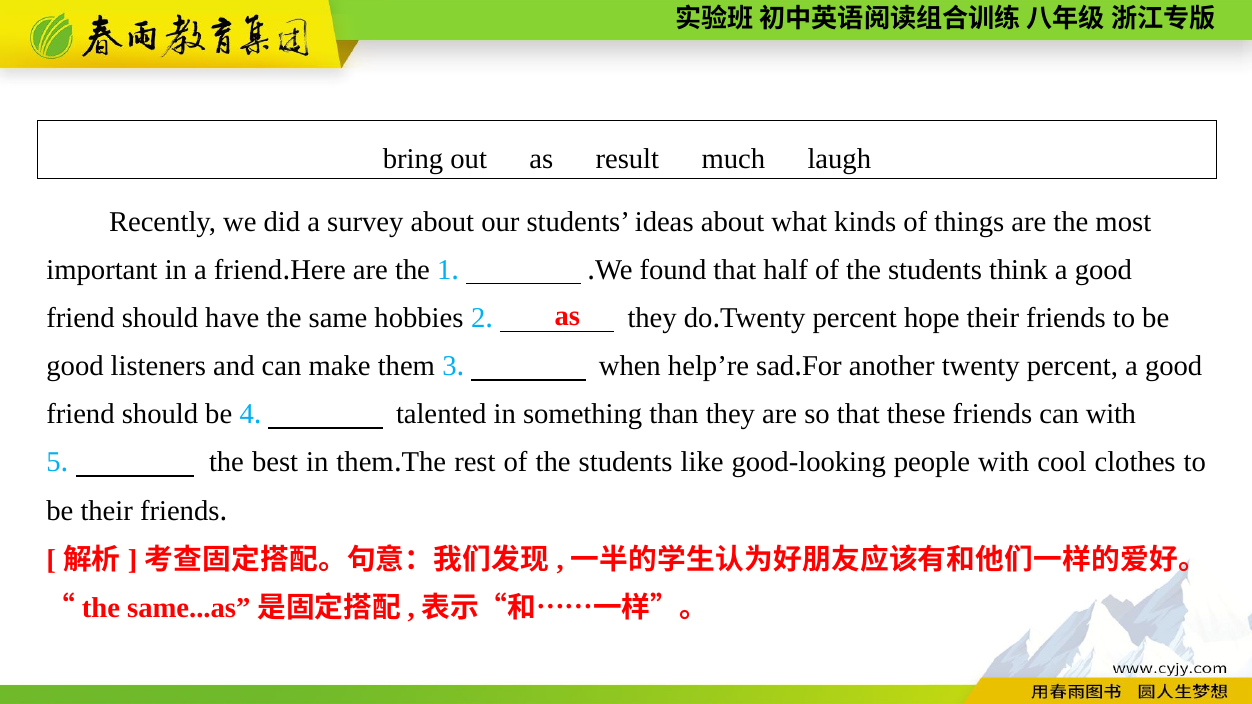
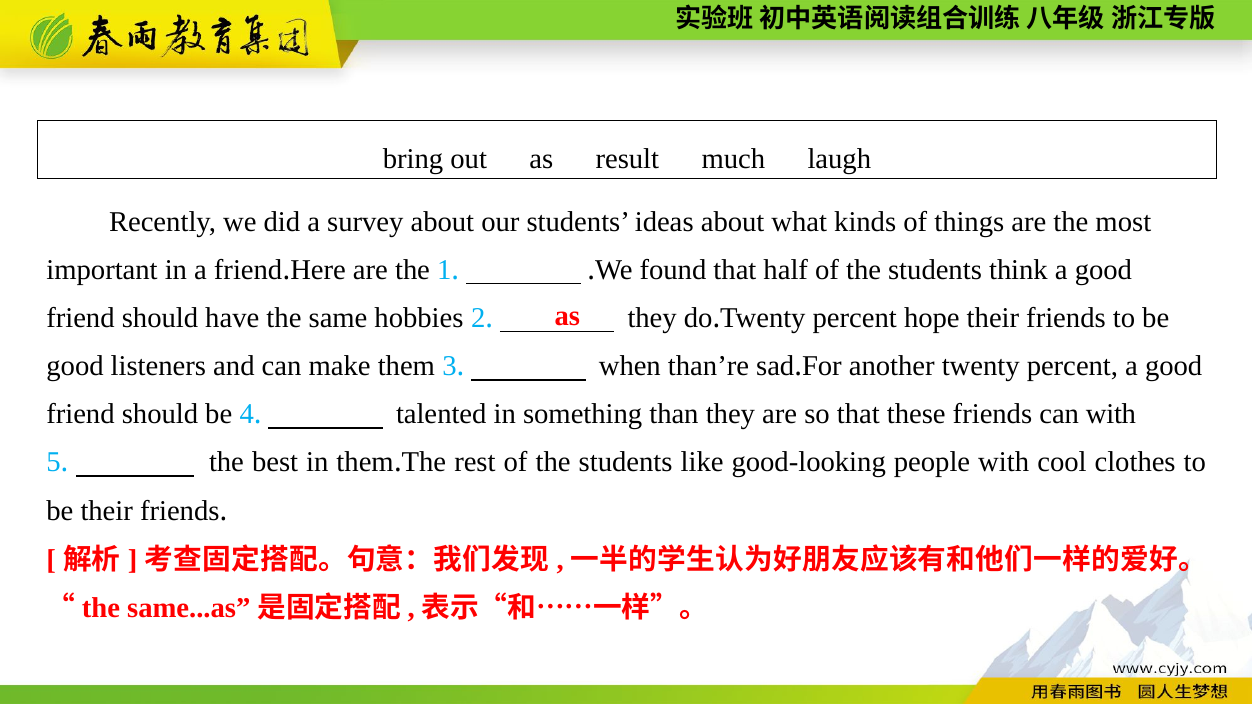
help’re: help’re -> than’re (709, 366)
